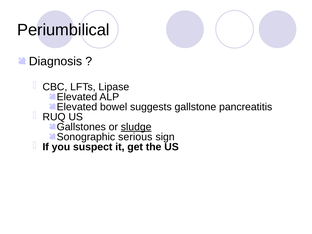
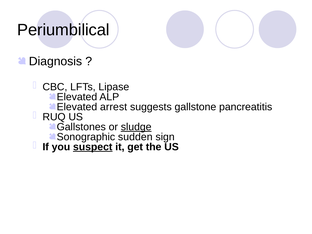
bowel: bowel -> arrest (114, 107)
serious: serious -> sudden (135, 137)
suspect underline: none -> present (93, 147)
